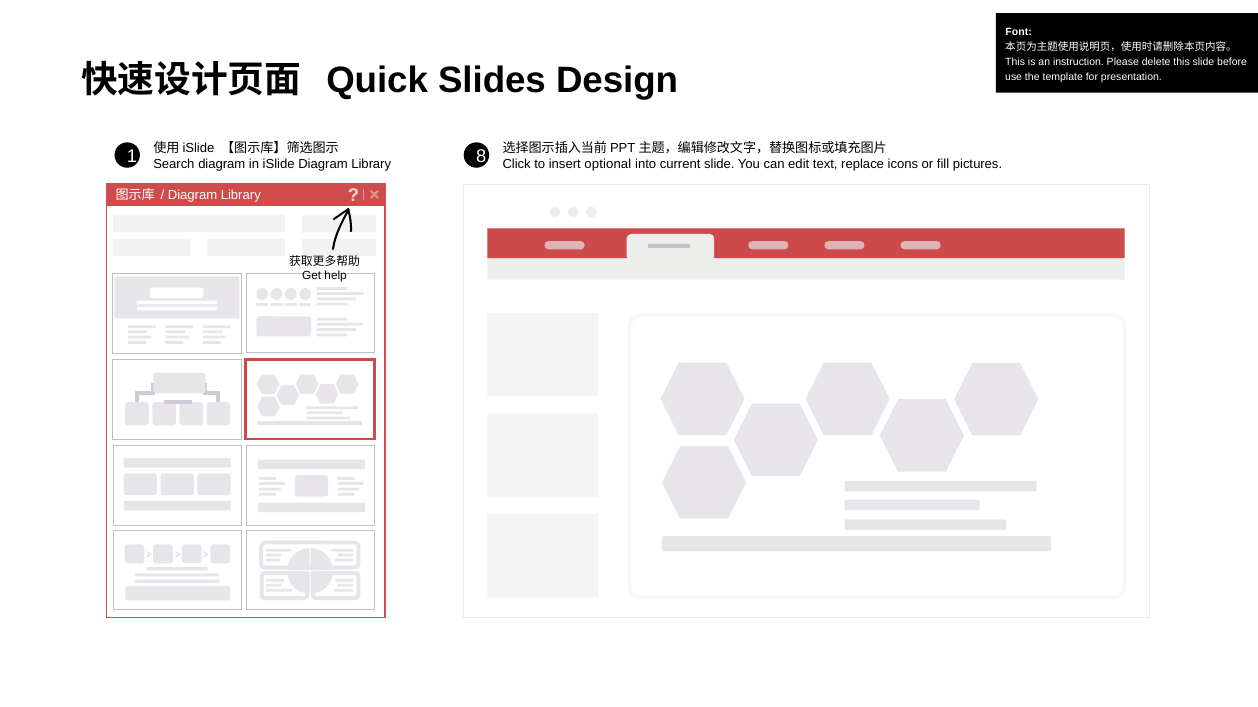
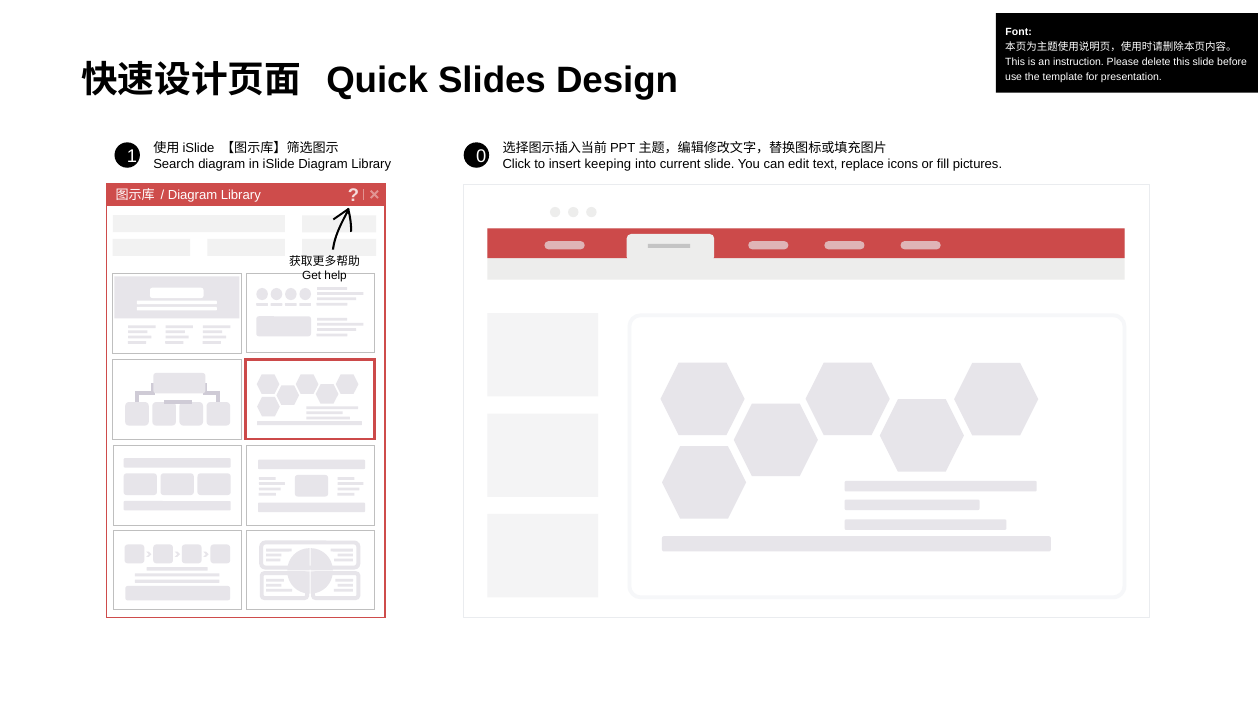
8: 8 -> 0 (481, 156)
optional: optional -> keeping (608, 164)
